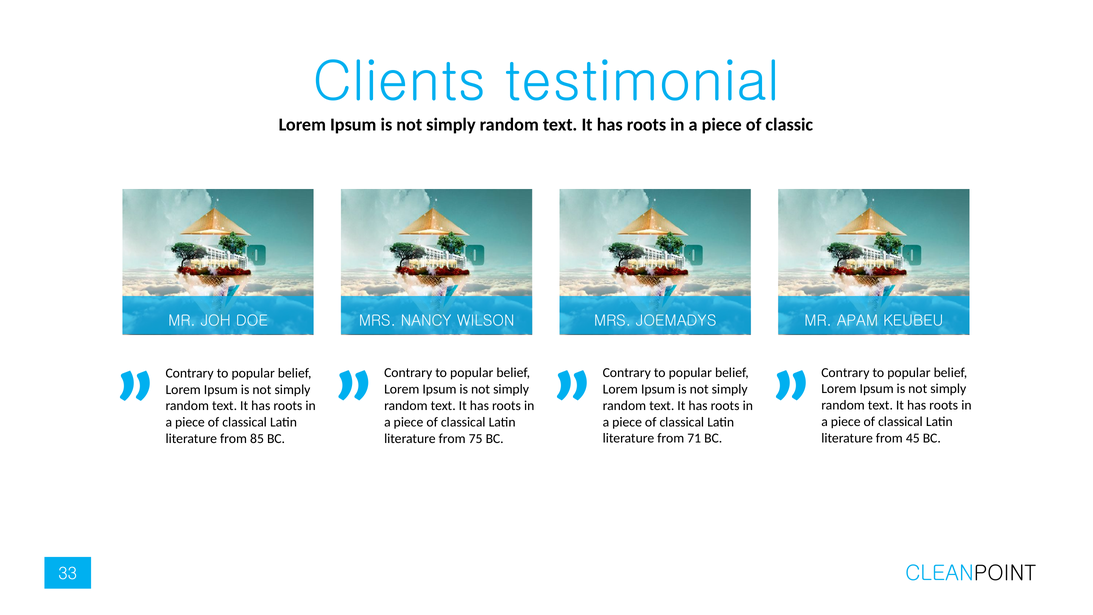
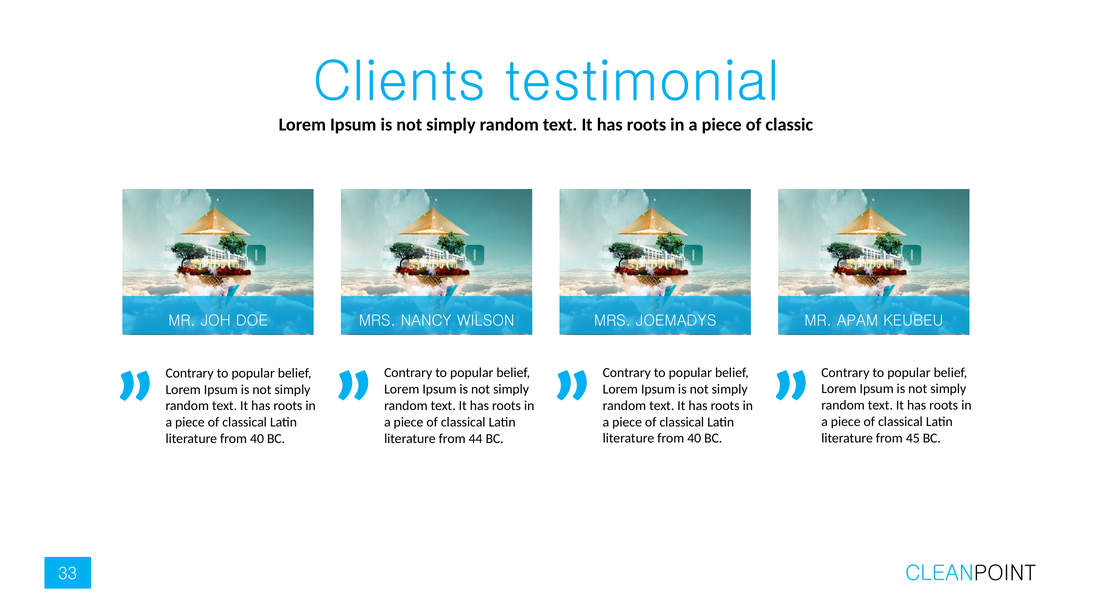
71: 71 -> 40 (694, 438)
75: 75 -> 44 (476, 439)
85: 85 -> 40 (257, 439)
